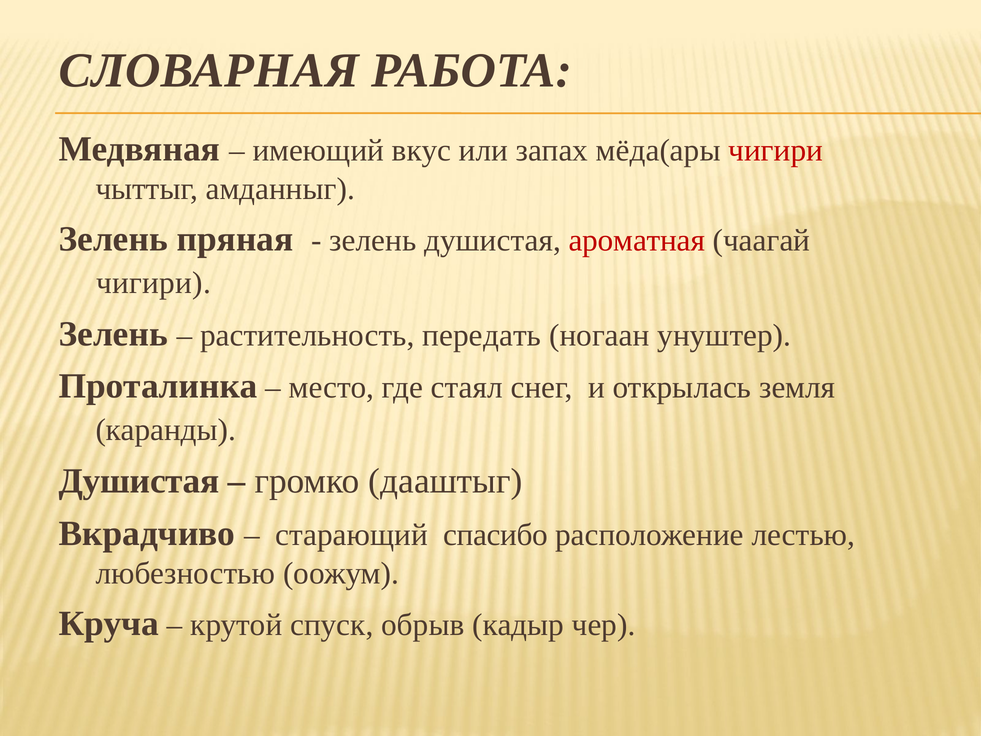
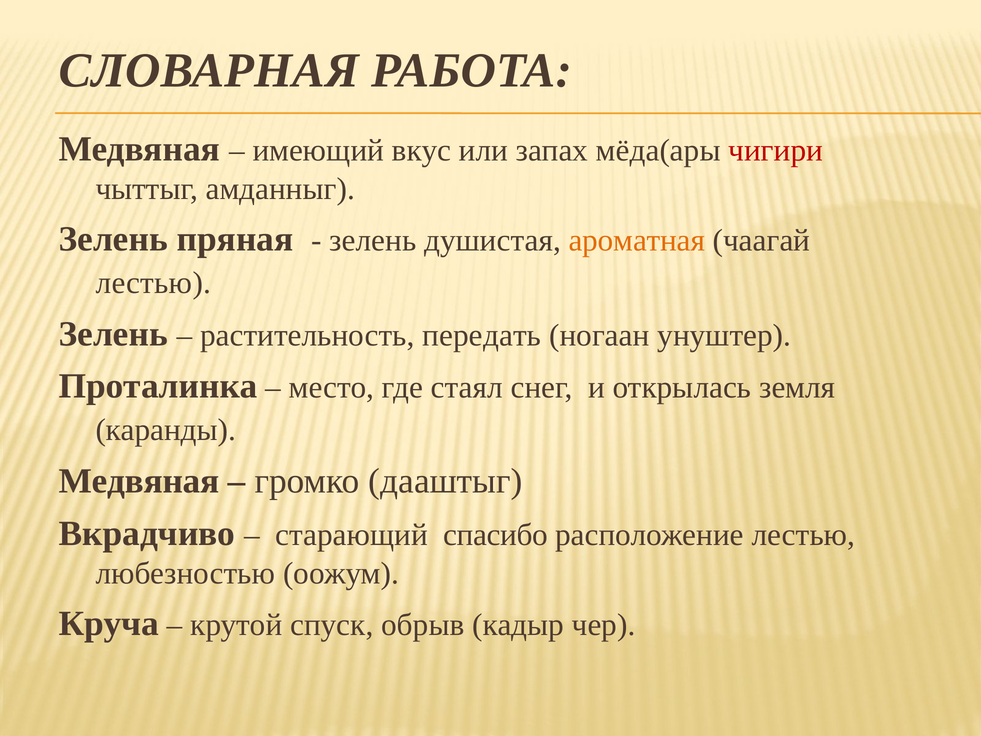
ароматная colour: red -> orange (637, 240)
чигири: чигири -> лестью (154, 283)
Душистая: Душистая -> Медвяная (139, 481)
